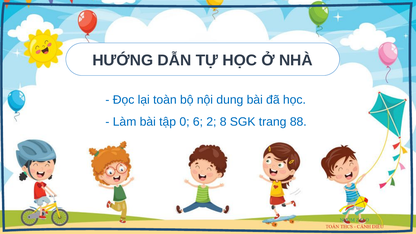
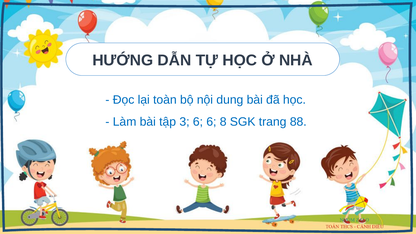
0: 0 -> 3 (185, 122)
6 2: 2 -> 6 (211, 122)
